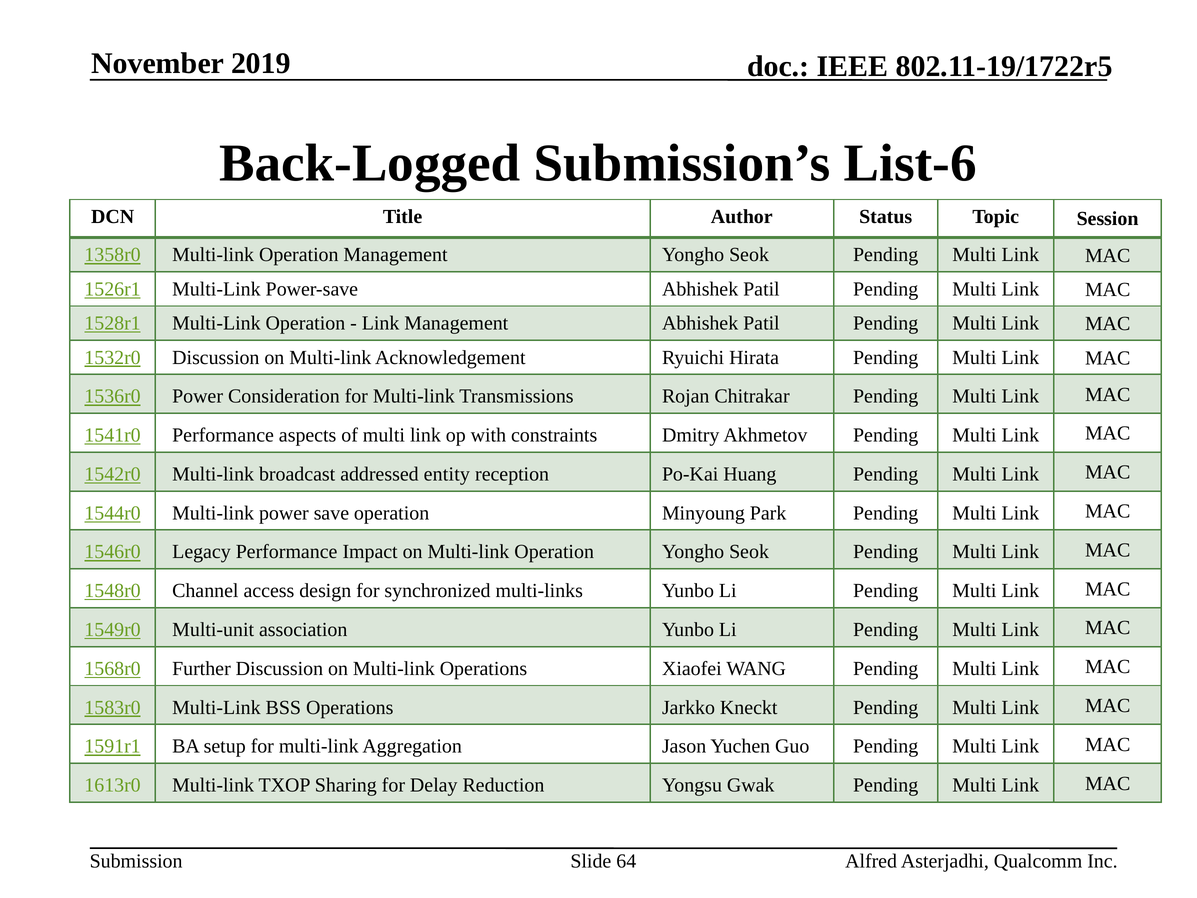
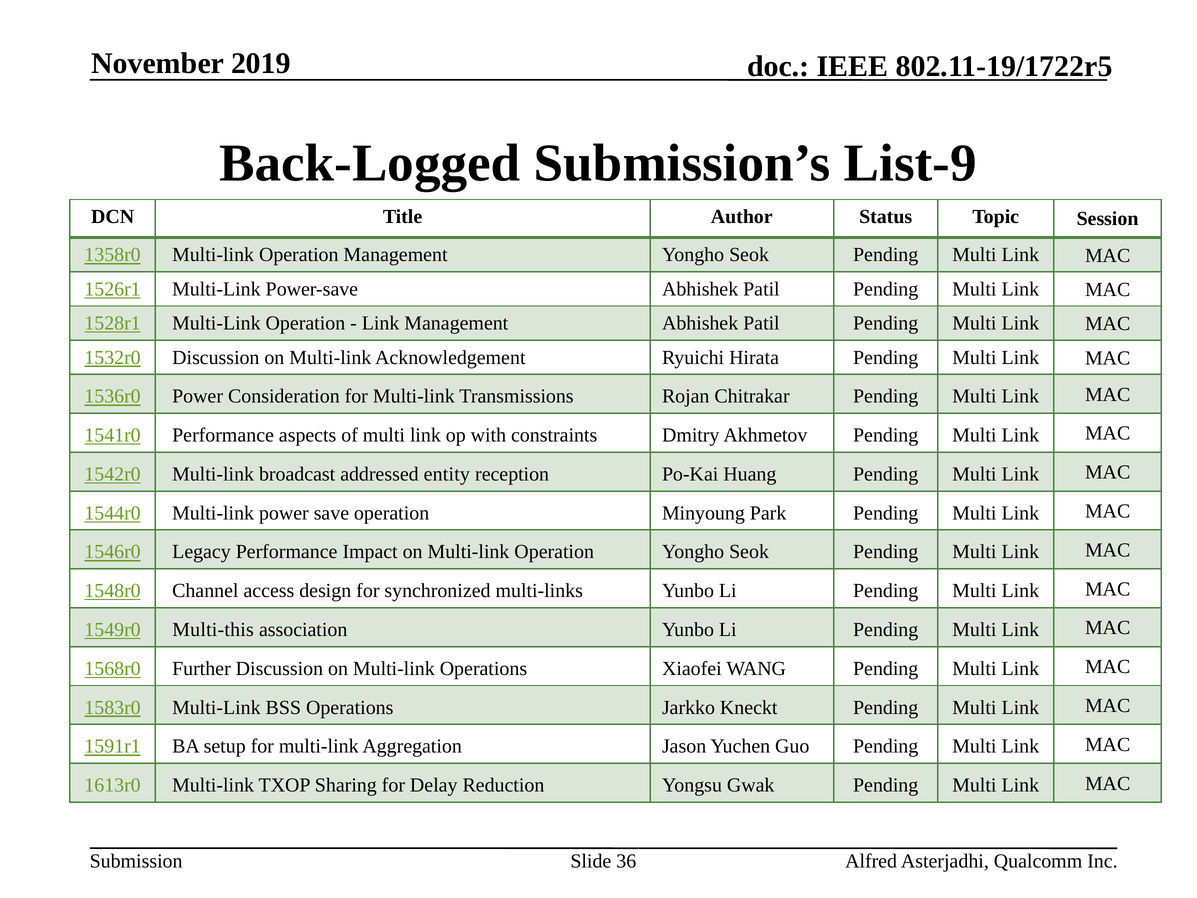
List-6: List-6 -> List-9 (910, 163)
Multi-unit: Multi-unit -> Multi-this (213, 629)
64: 64 -> 36 (626, 861)
